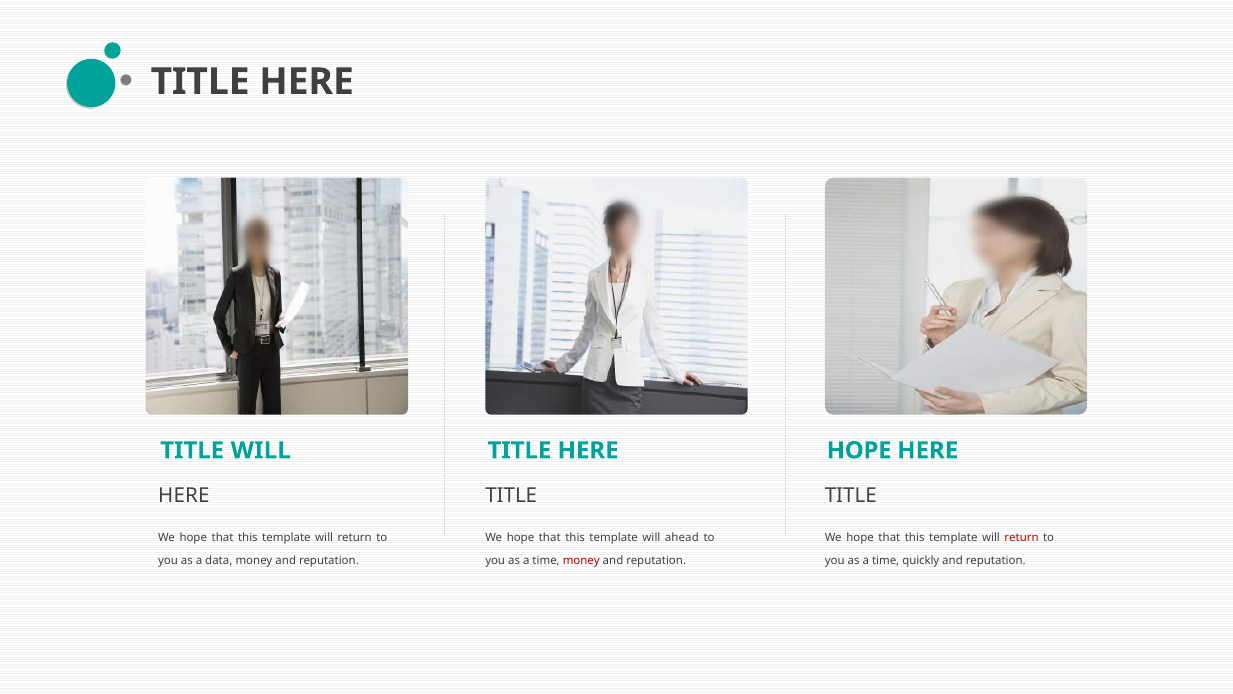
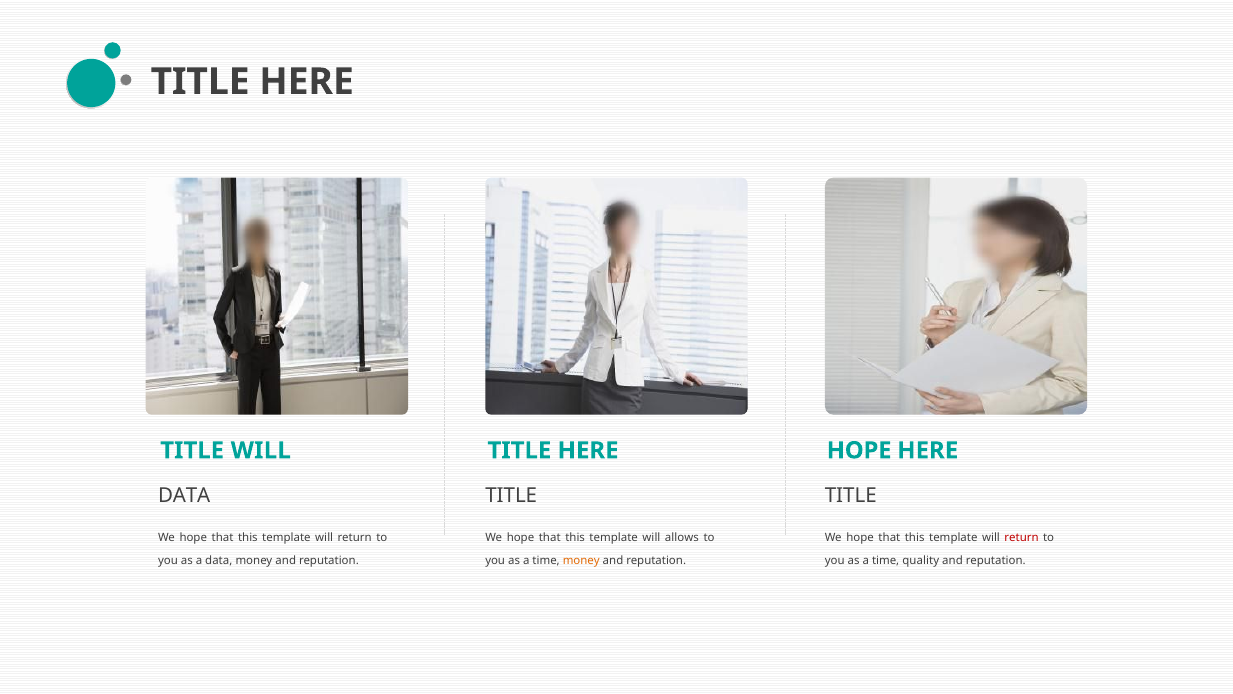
HERE: HERE -> DATA (184, 495)
ahead: ahead -> allows (682, 538)
money colour: red -> orange (581, 560)
quickly: quickly -> quality (921, 560)
